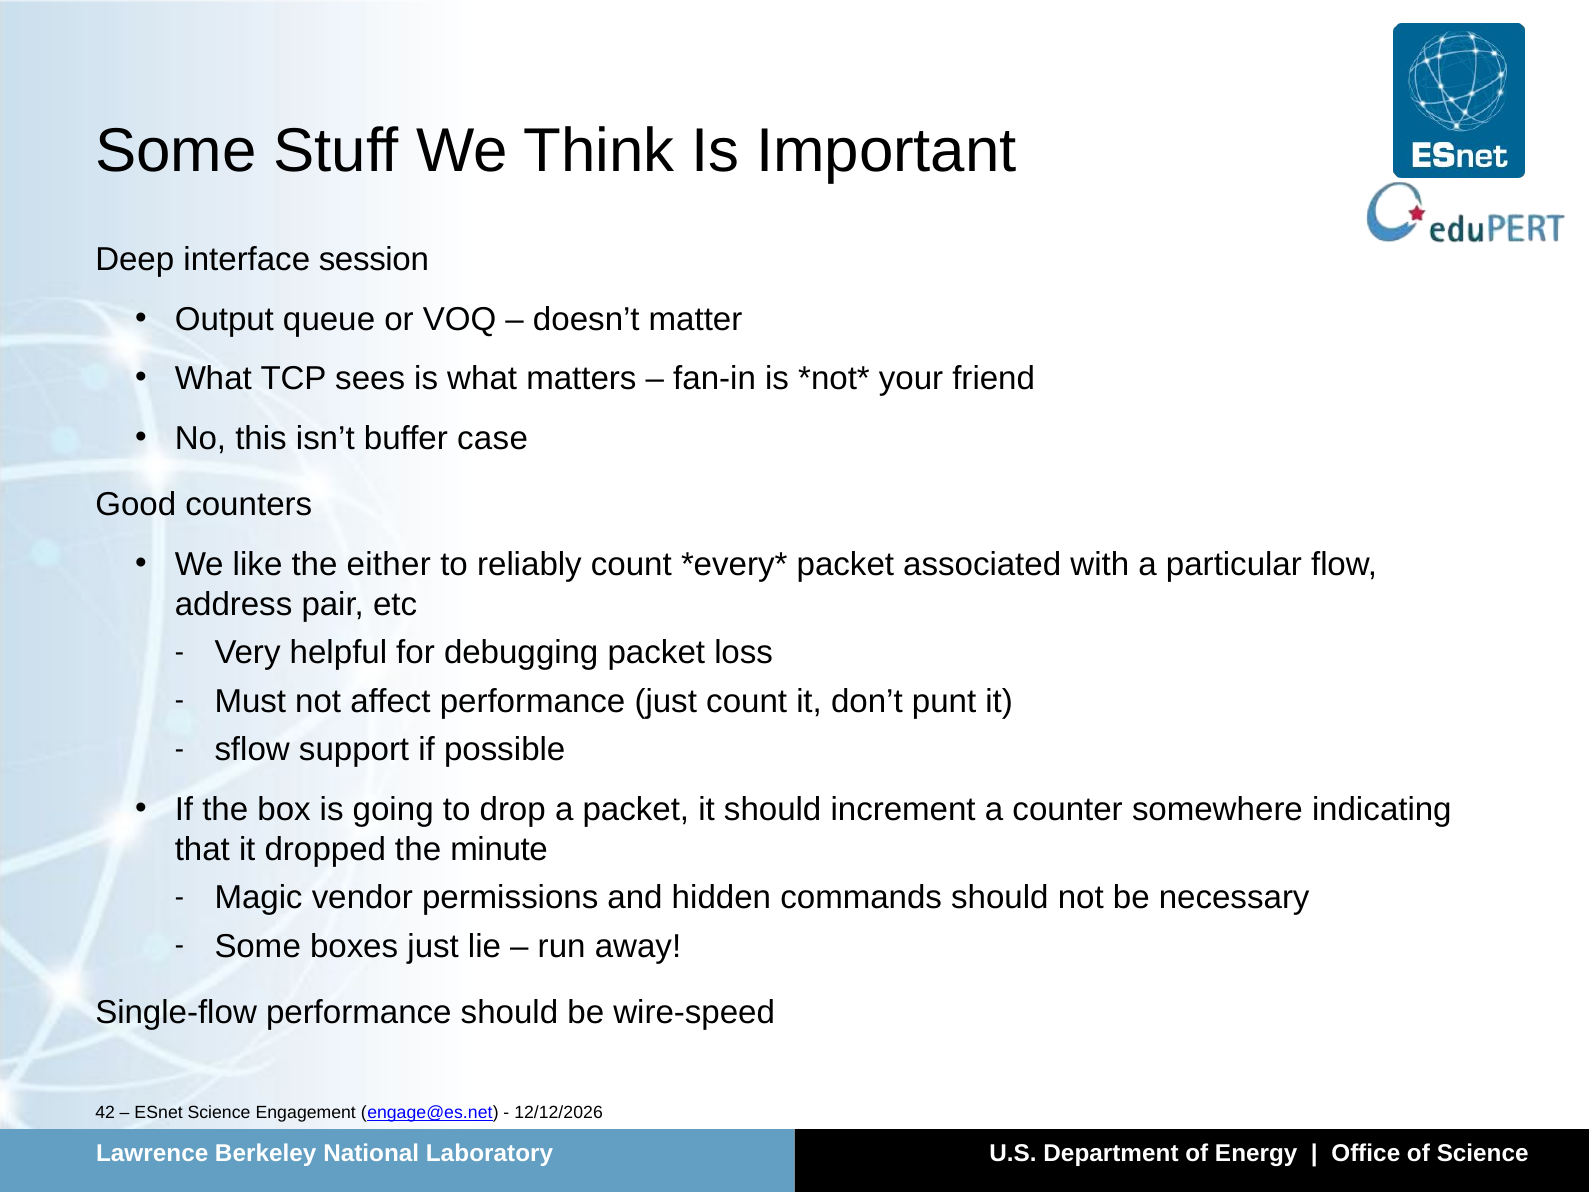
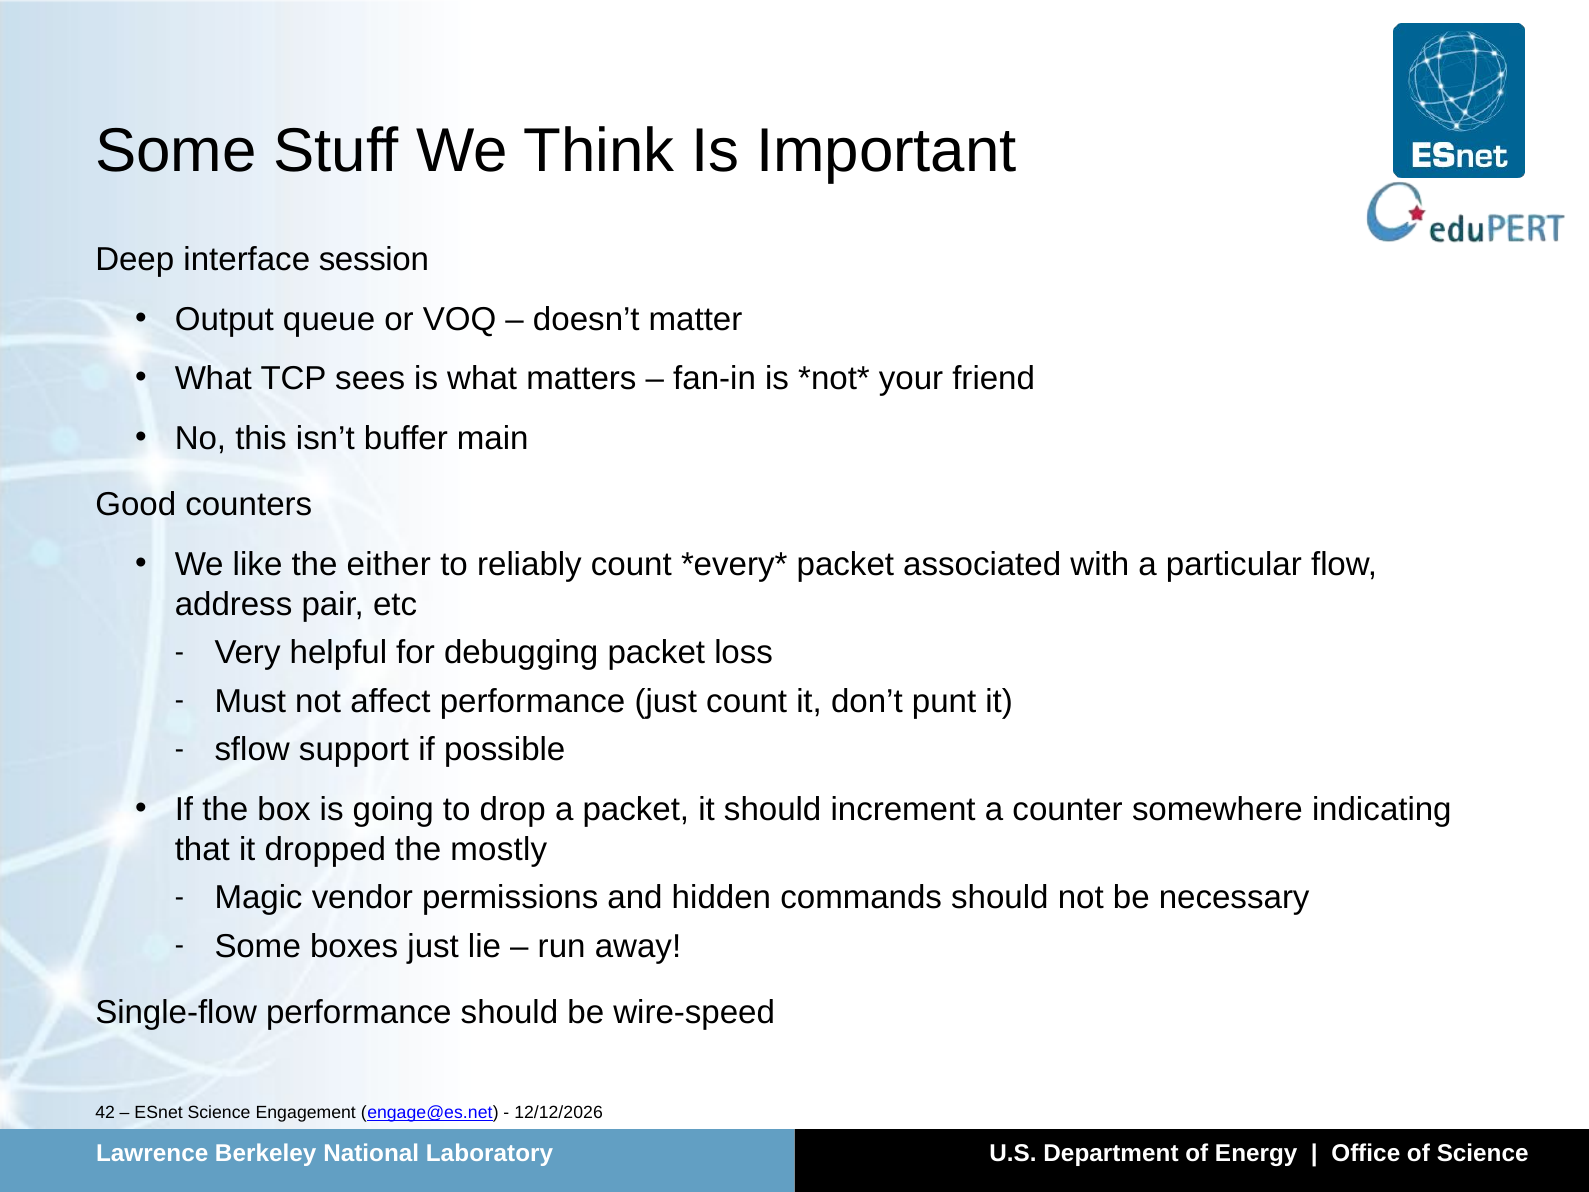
case: case -> main (493, 439)
minute: minute -> mostly (499, 849)
